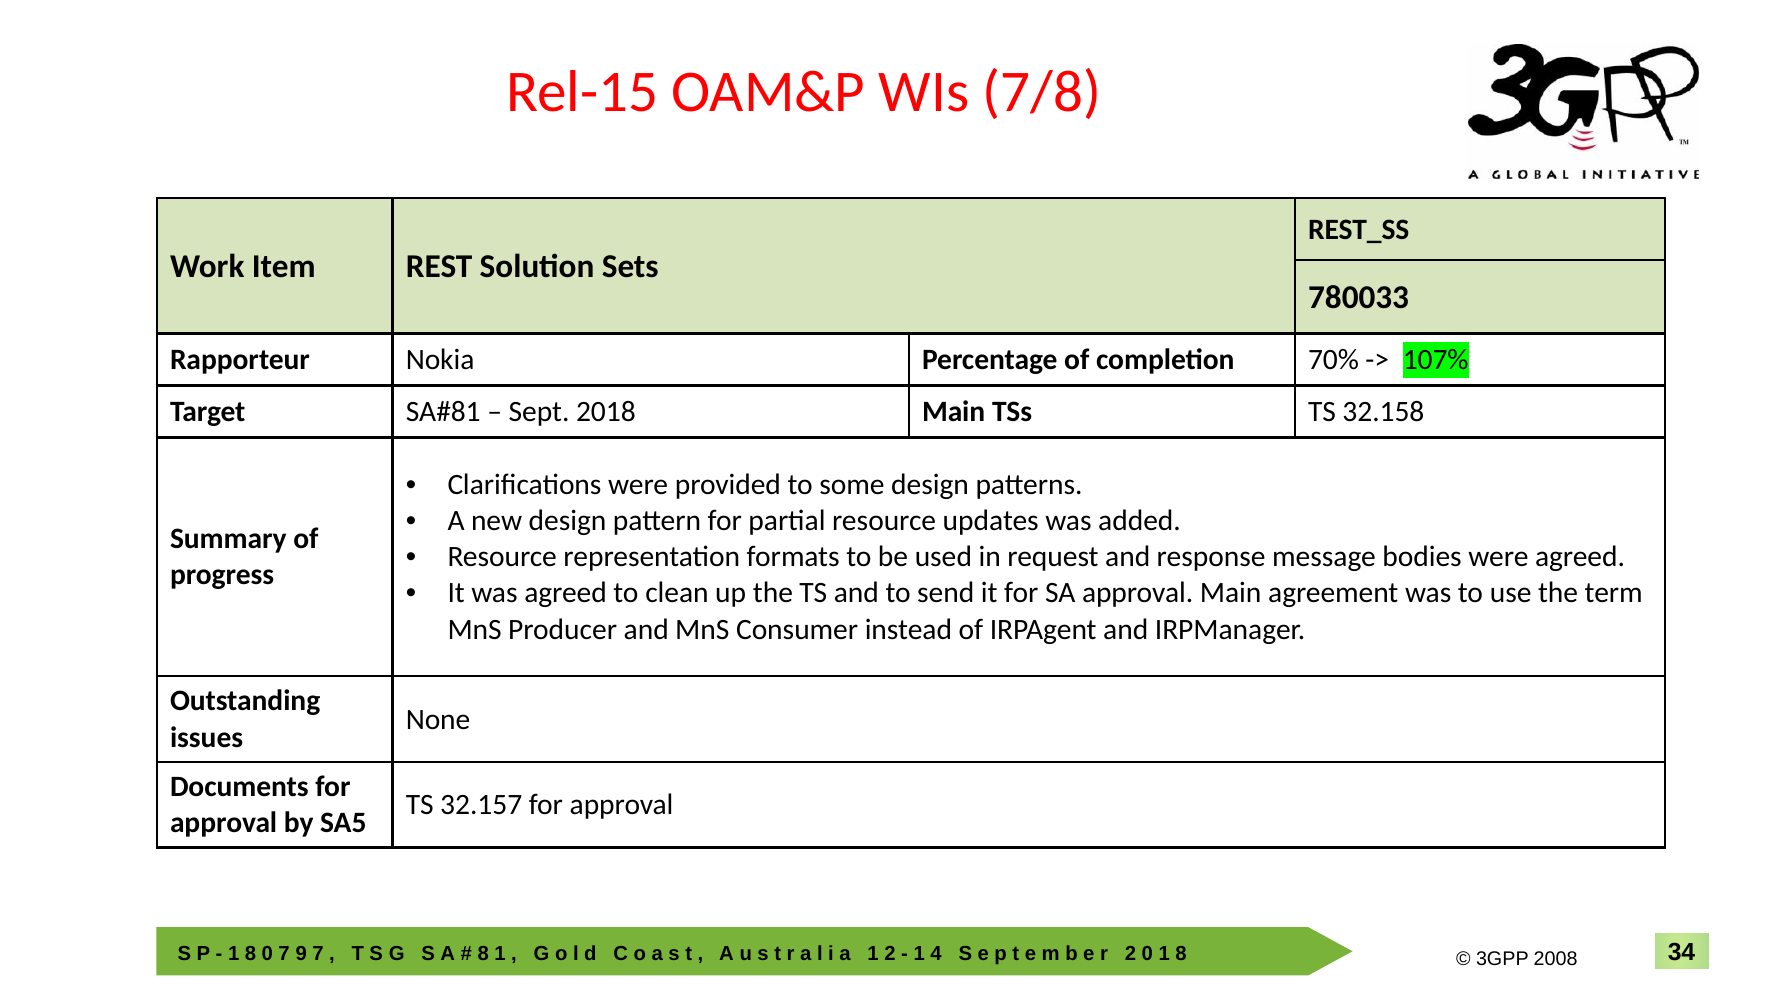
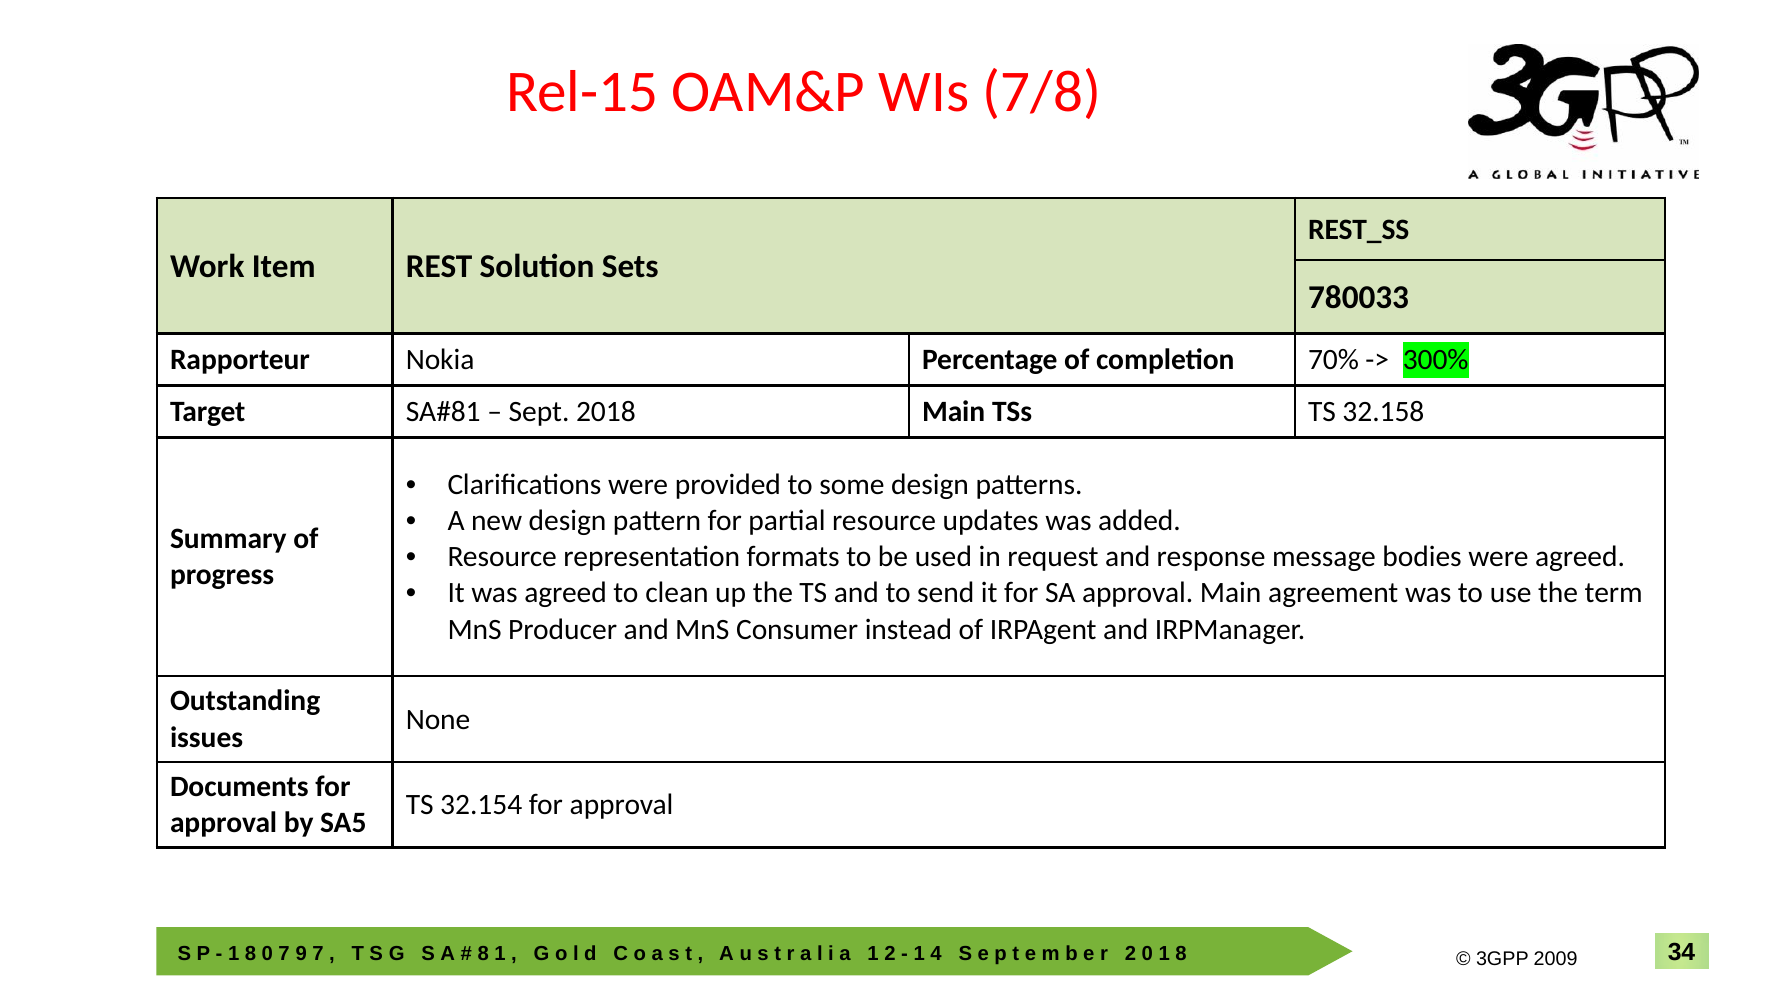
107%: 107% -> 300% (1436, 360)
32.157: 32.157 -> 32.154 (481, 805)
2008: 2008 -> 2009 (1556, 960)
